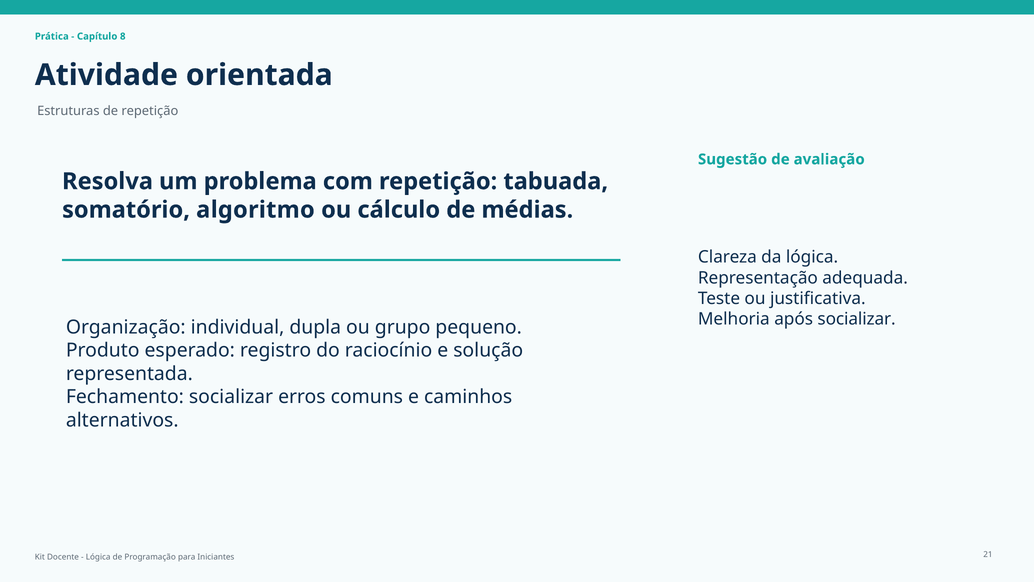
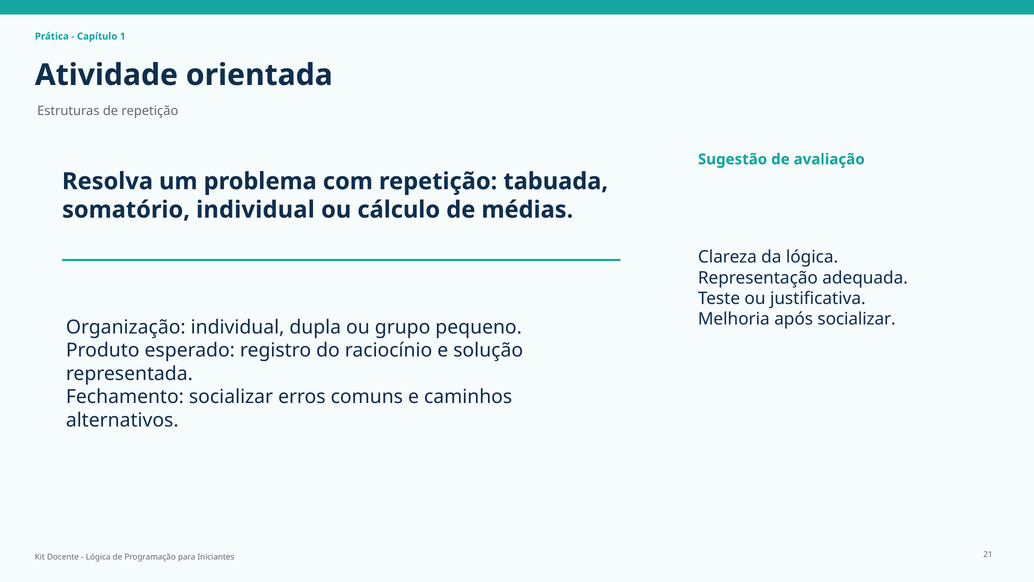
8: 8 -> 1 (123, 36)
somatório algoritmo: algoritmo -> individual (255, 210)
